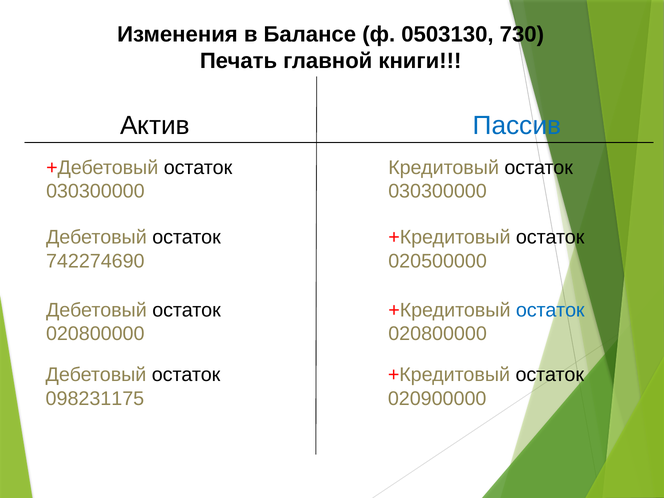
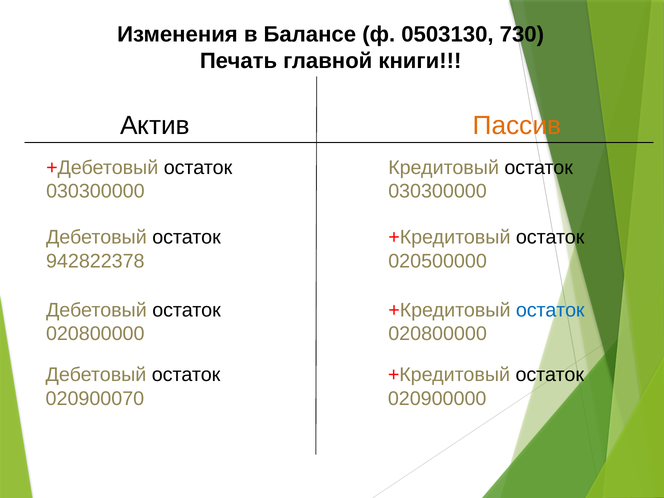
Пассив colour: blue -> orange (517, 125)
742274690: 742274690 -> 942822378 (95, 261)
098231175: 098231175 -> 020900070 (95, 399)
